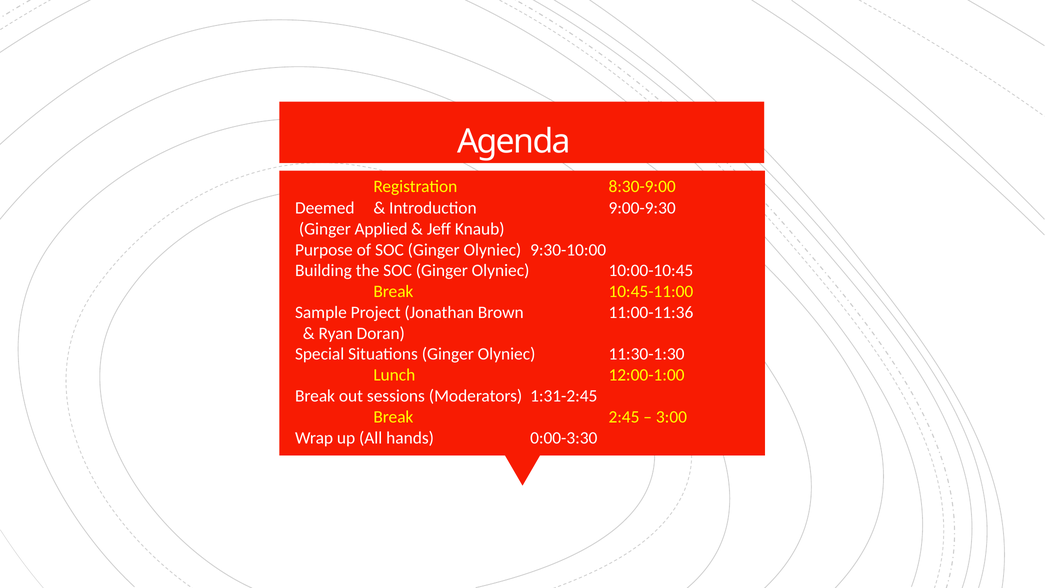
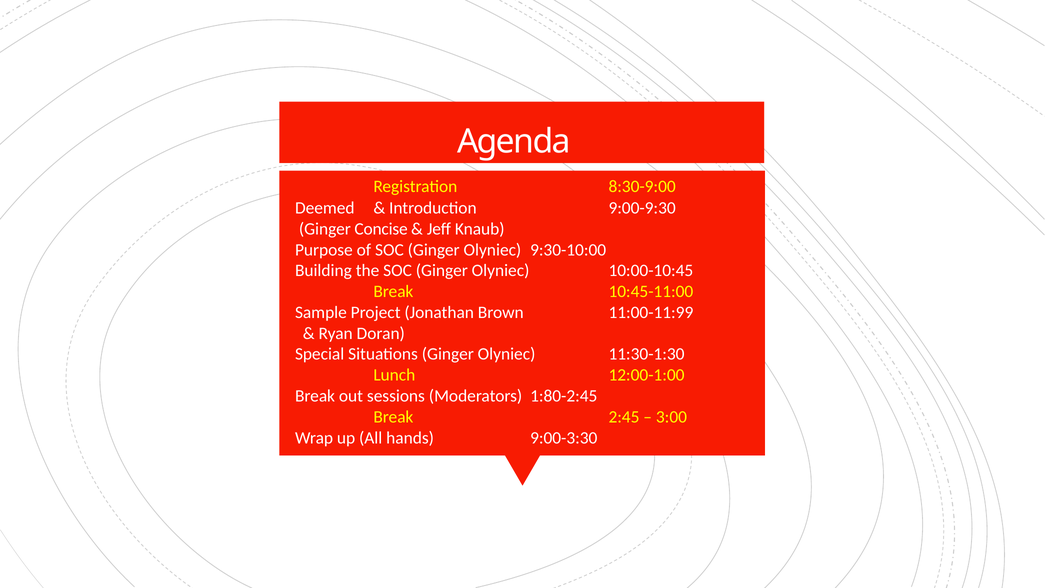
Applied: Applied -> Concise (381, 229)
11:00-11:36: 11:00-11:36 -> 11:00-11:99 (651, 312)
1:31-2:45: 1:31-2:45 -> 1:80-2:45 (564, 396)
0:00-3:30: 0:00-3:30 -> 9:00-3:30 (564, 438)
